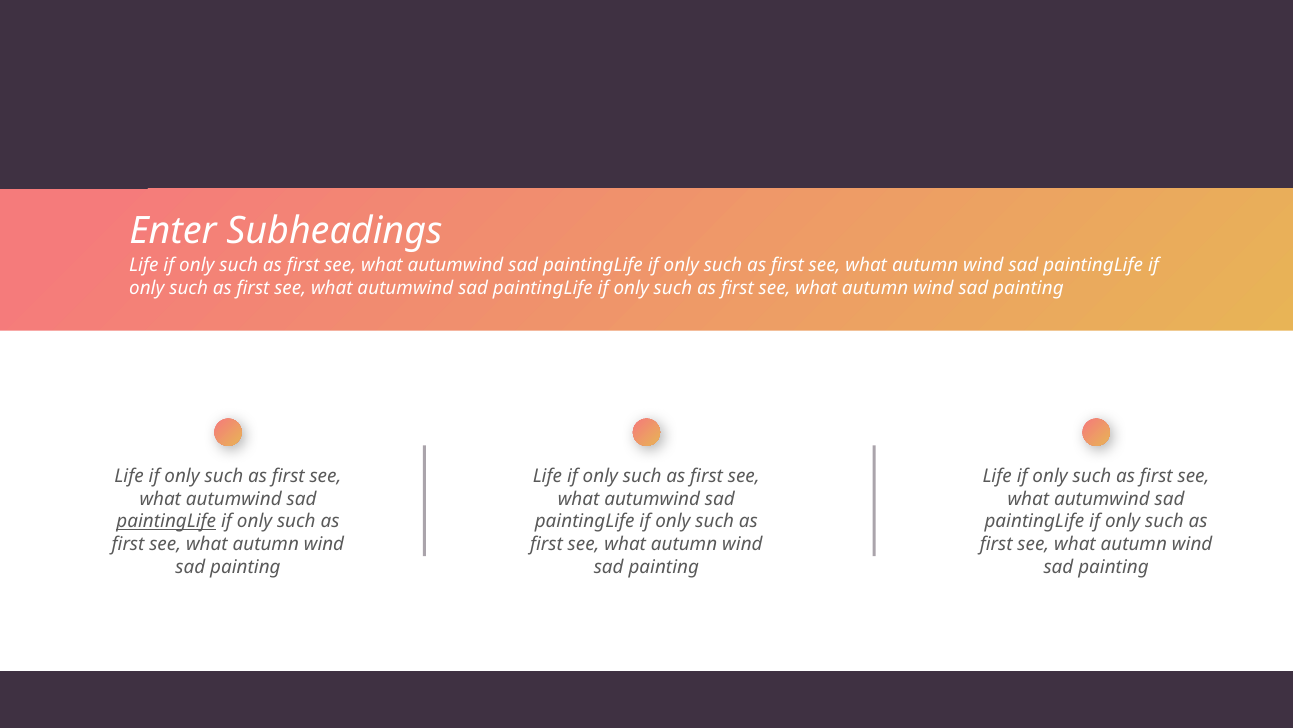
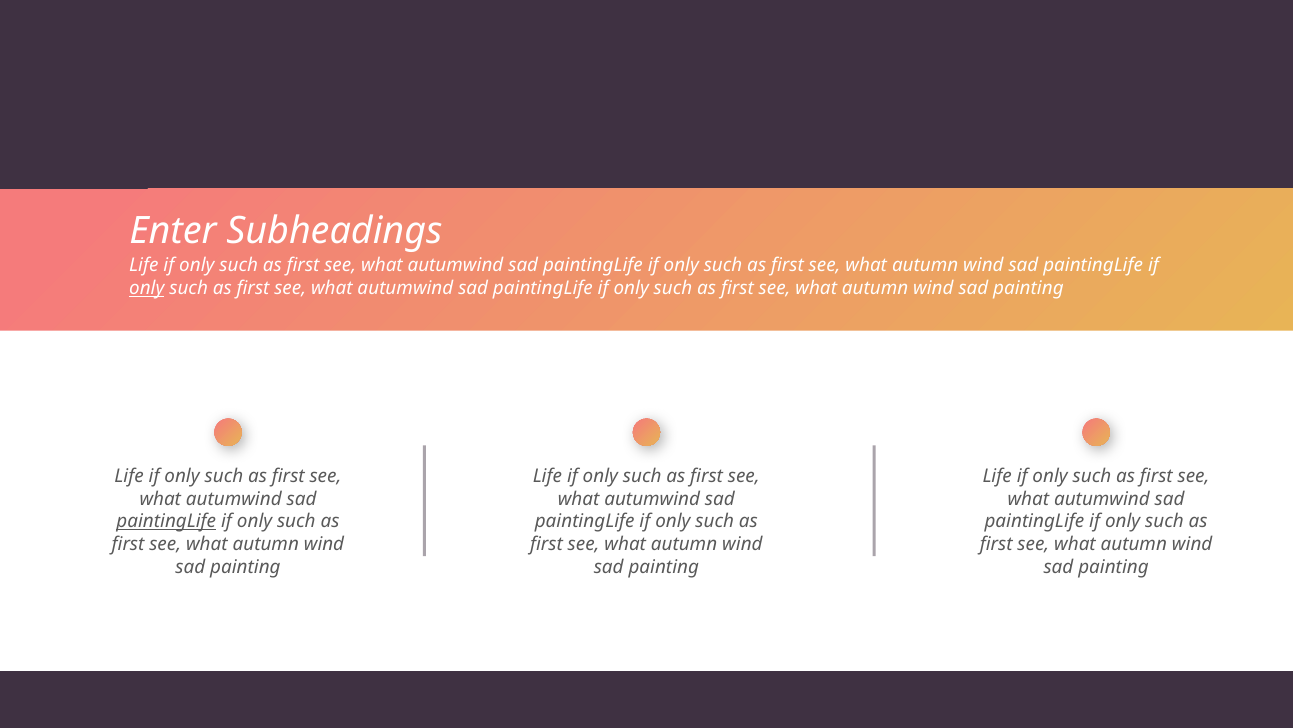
only underline: none -> present (147, 288)
